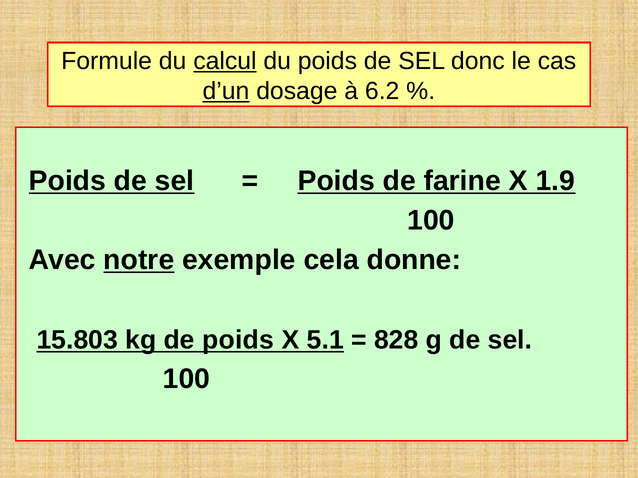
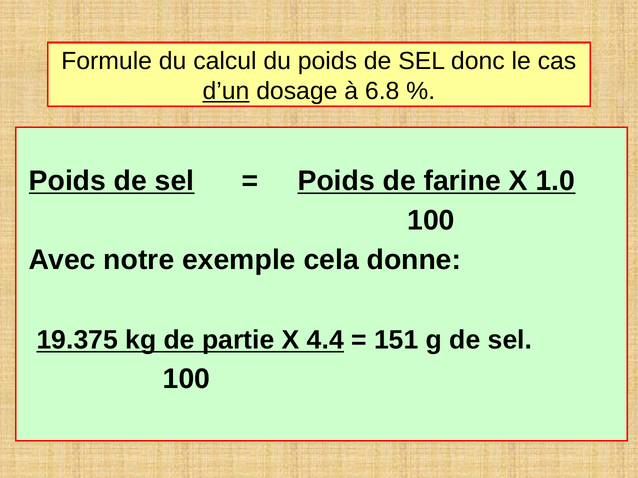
calcul underline: present -> none (225, 61)
6.2: 6.2 -> 6.8 (382, 91)
1.9: 1.9 -> 1.0 (555, 181)
notre underline: present -> none (139, 260)
15.803: 15.803 -> 19.375 (77, 340)
de poids: poids -> partie (238, 340)
5.1: 5.1 -> 4.4 (325, 340)
828: 828 -> 151 (396, 340)
